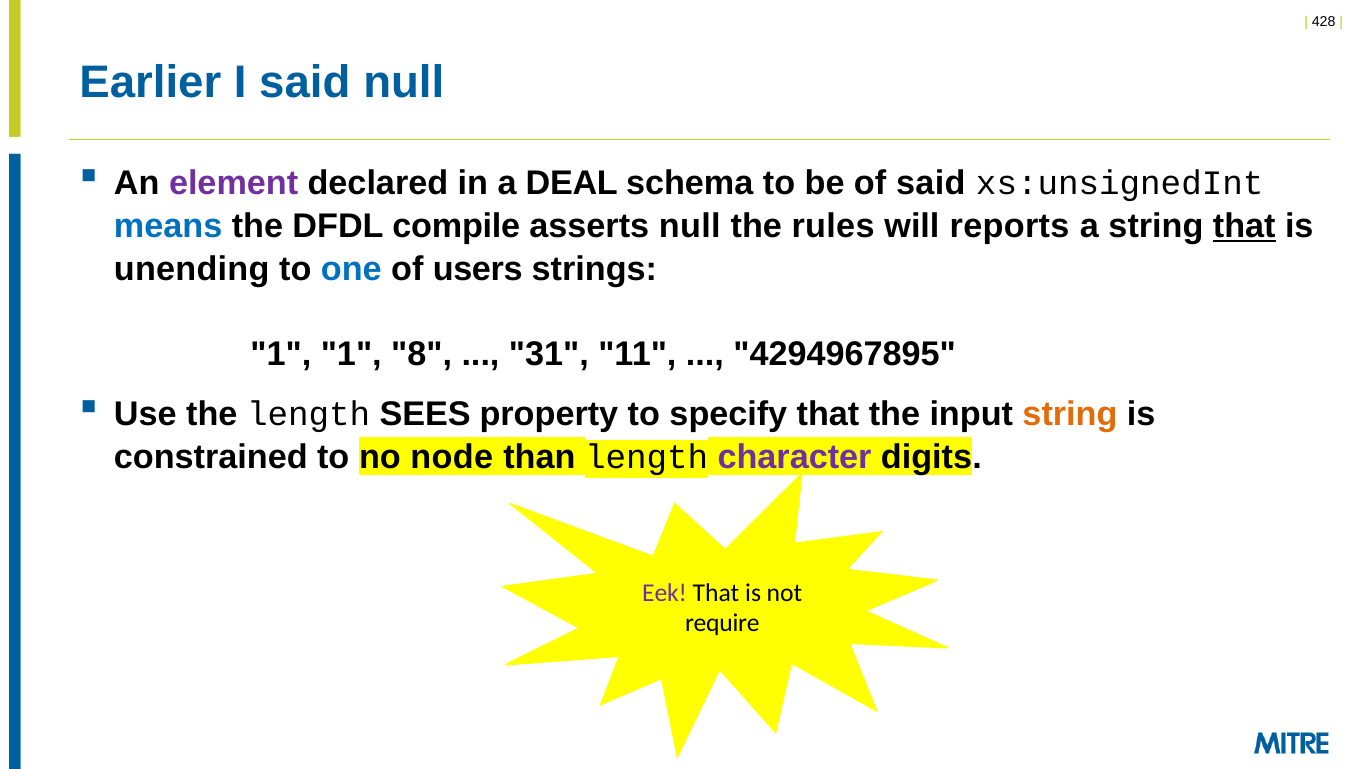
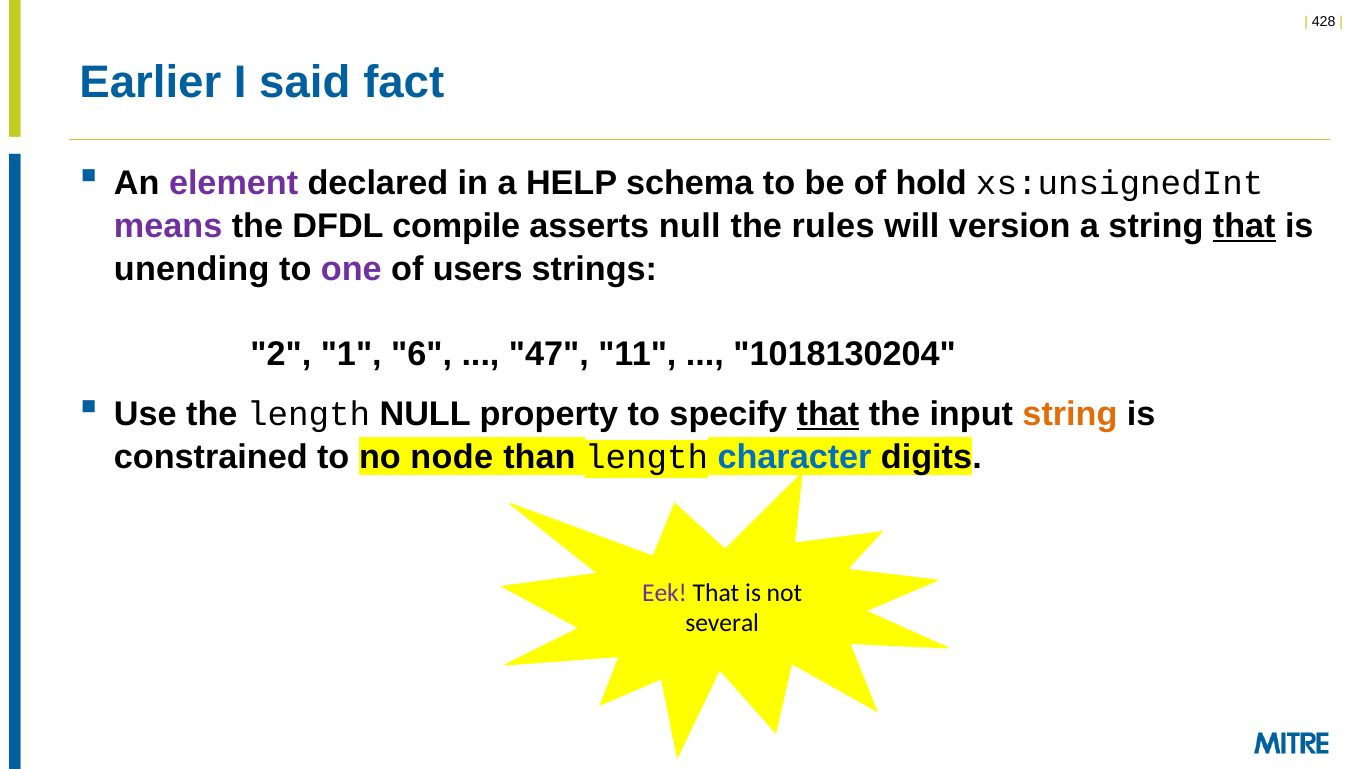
said null: null -> fact (404, 83)
DEAL: DEAL -> HELP (572, 184)
of said: said -> hold (931, 184)
means colour: blue -> purple (168, 226)
reports: reports -> version (1010, 226)
one colour: blue -> purple (351, 269)
1: 1 -> 2 (281, 355)
8: 8 -> 6 (422, 355)
31: 31 -> 47 (549, 355)
4294967895: 4294967895 -> 1018130204 (845, 355)
length SEES: SEES -> NULL (425, 414)
that underline: none -> present (828, 414)
character colour: purple -> blue (795, 457)
require: require -> several (722, 624)
